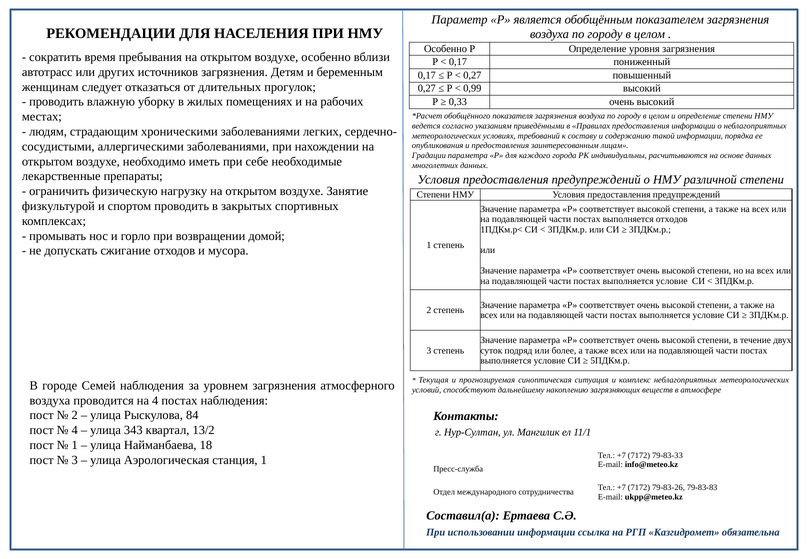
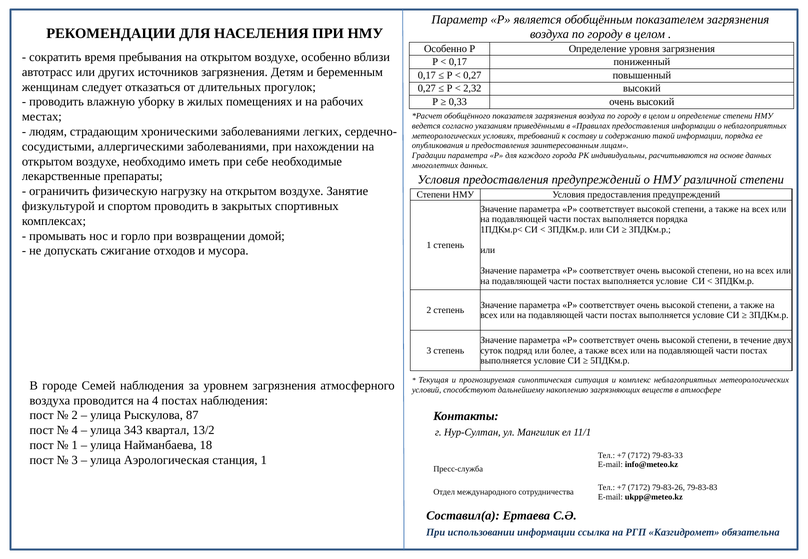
0,99: 0,99 -> 2,32 (472, 89)
выполняется отходов: отходов -> порядка (672, 219)
84: 84 -> 87 (192, 416)
